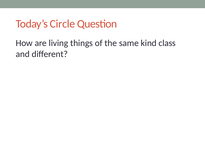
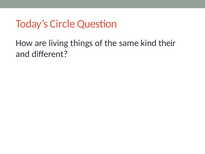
class: class -> their (167, 43)
